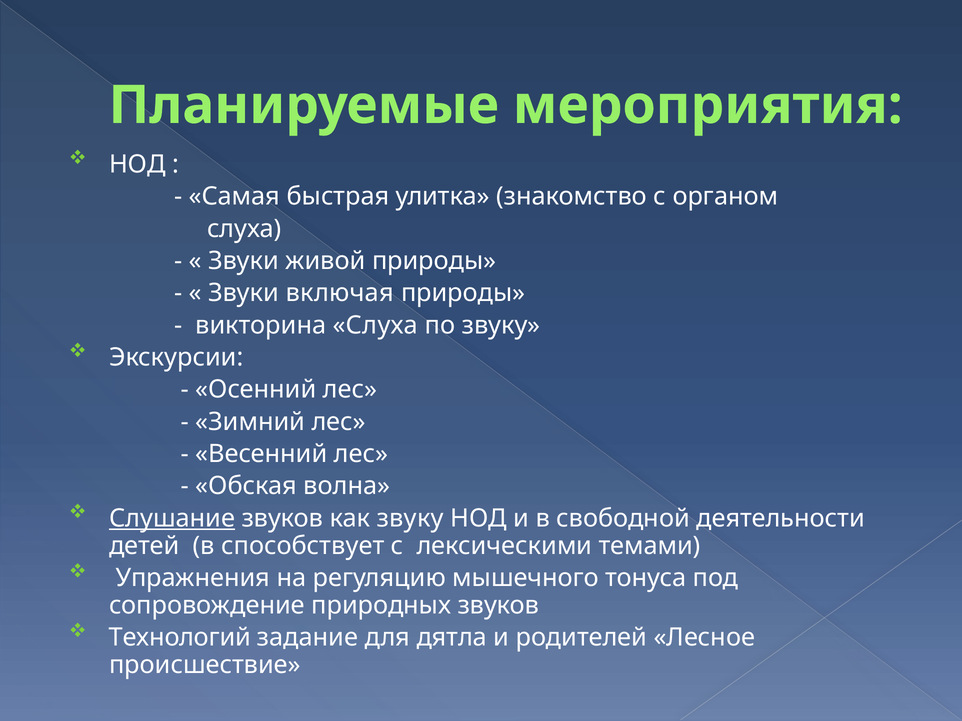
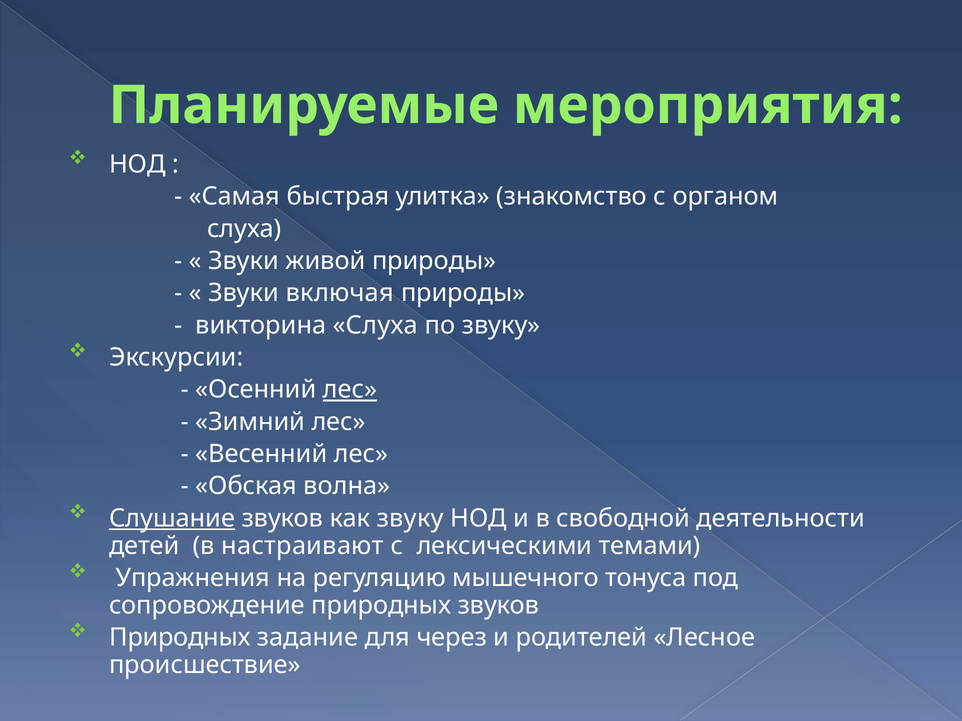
лес underline: none -> present (350, 390)
способствует: способствует -> настраивают (303, 546)
Технологий: Технологий -> Природных (180, 638)
дятла: дятла -> через (452, 638)
